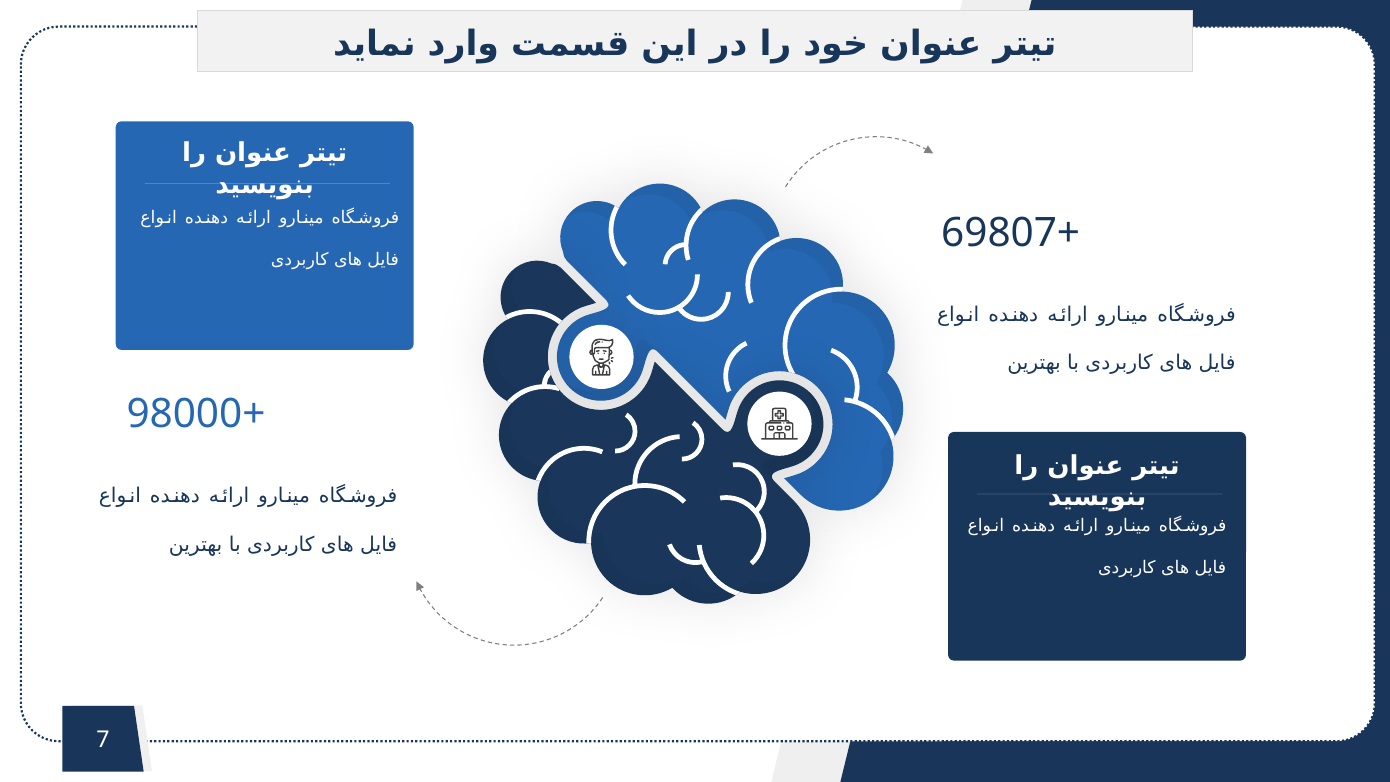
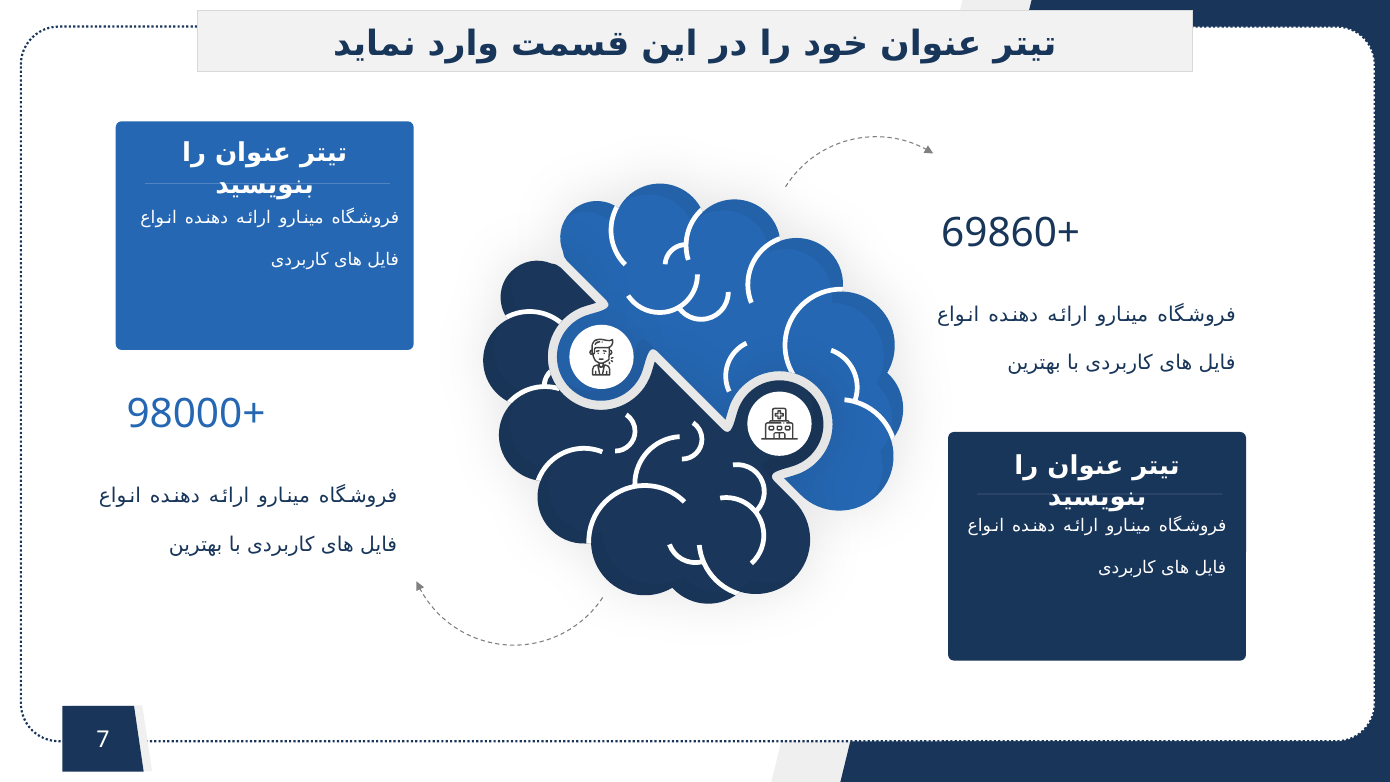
69807+: 69807+ -> 69860+ (1011, 233)
